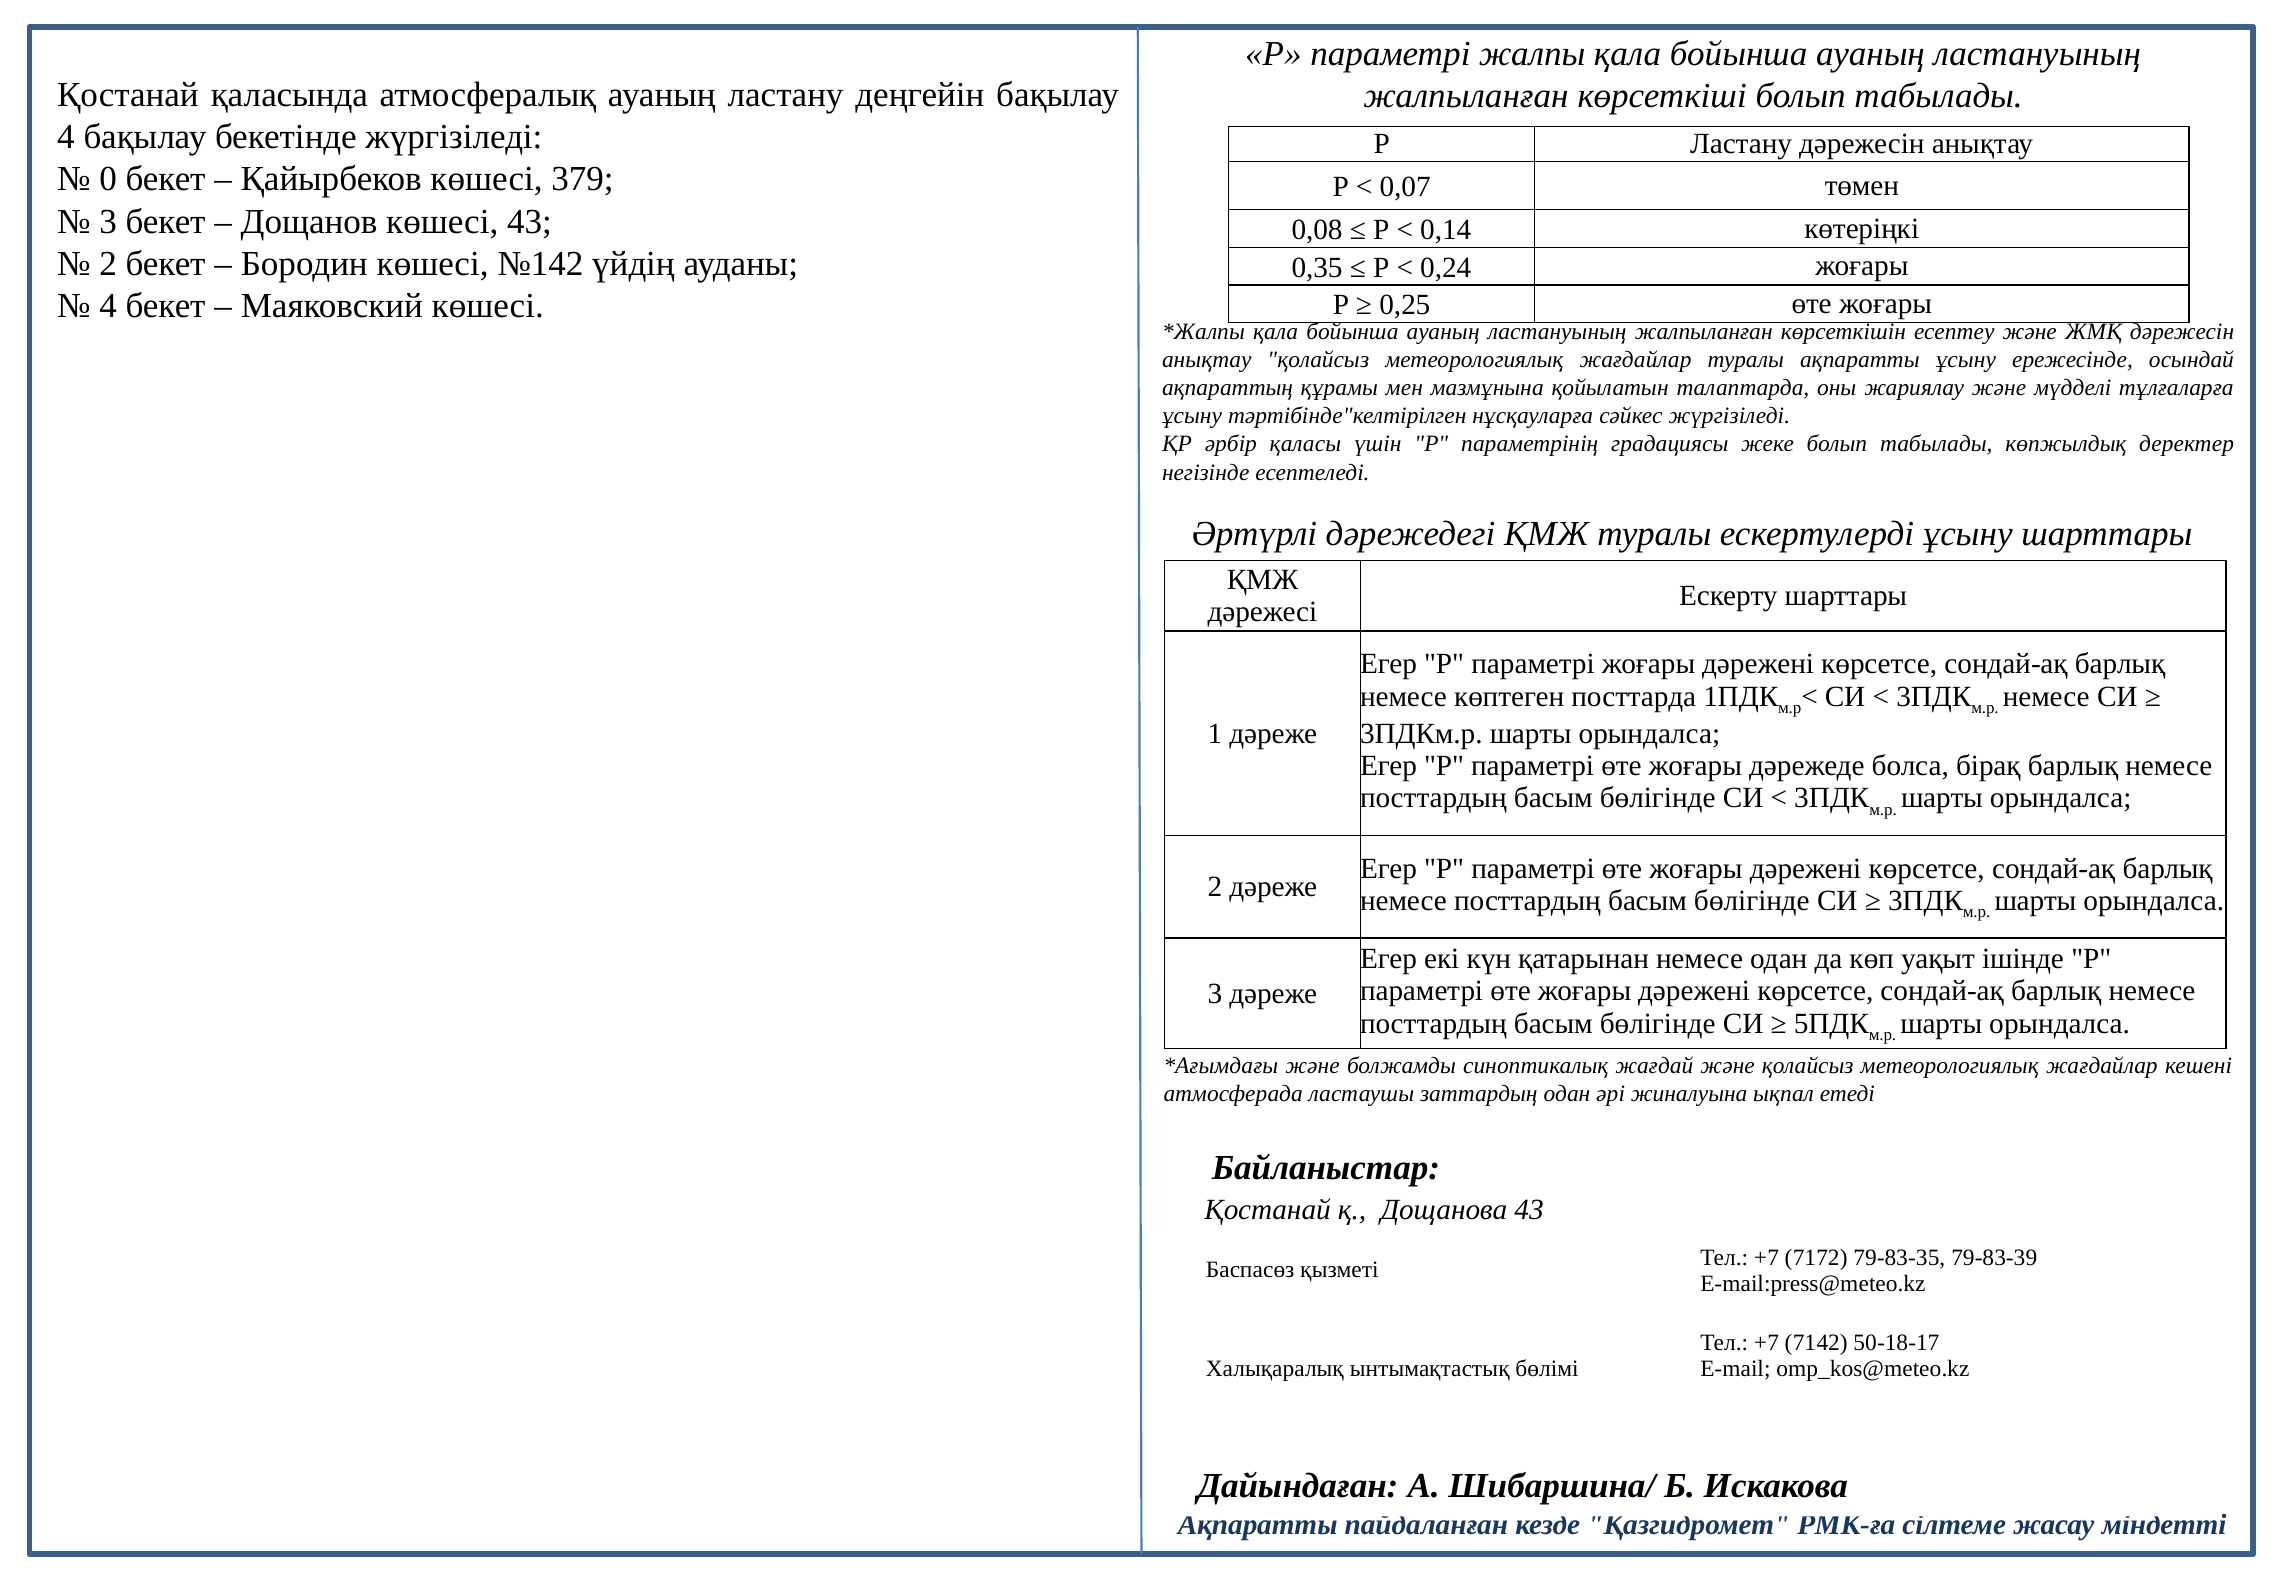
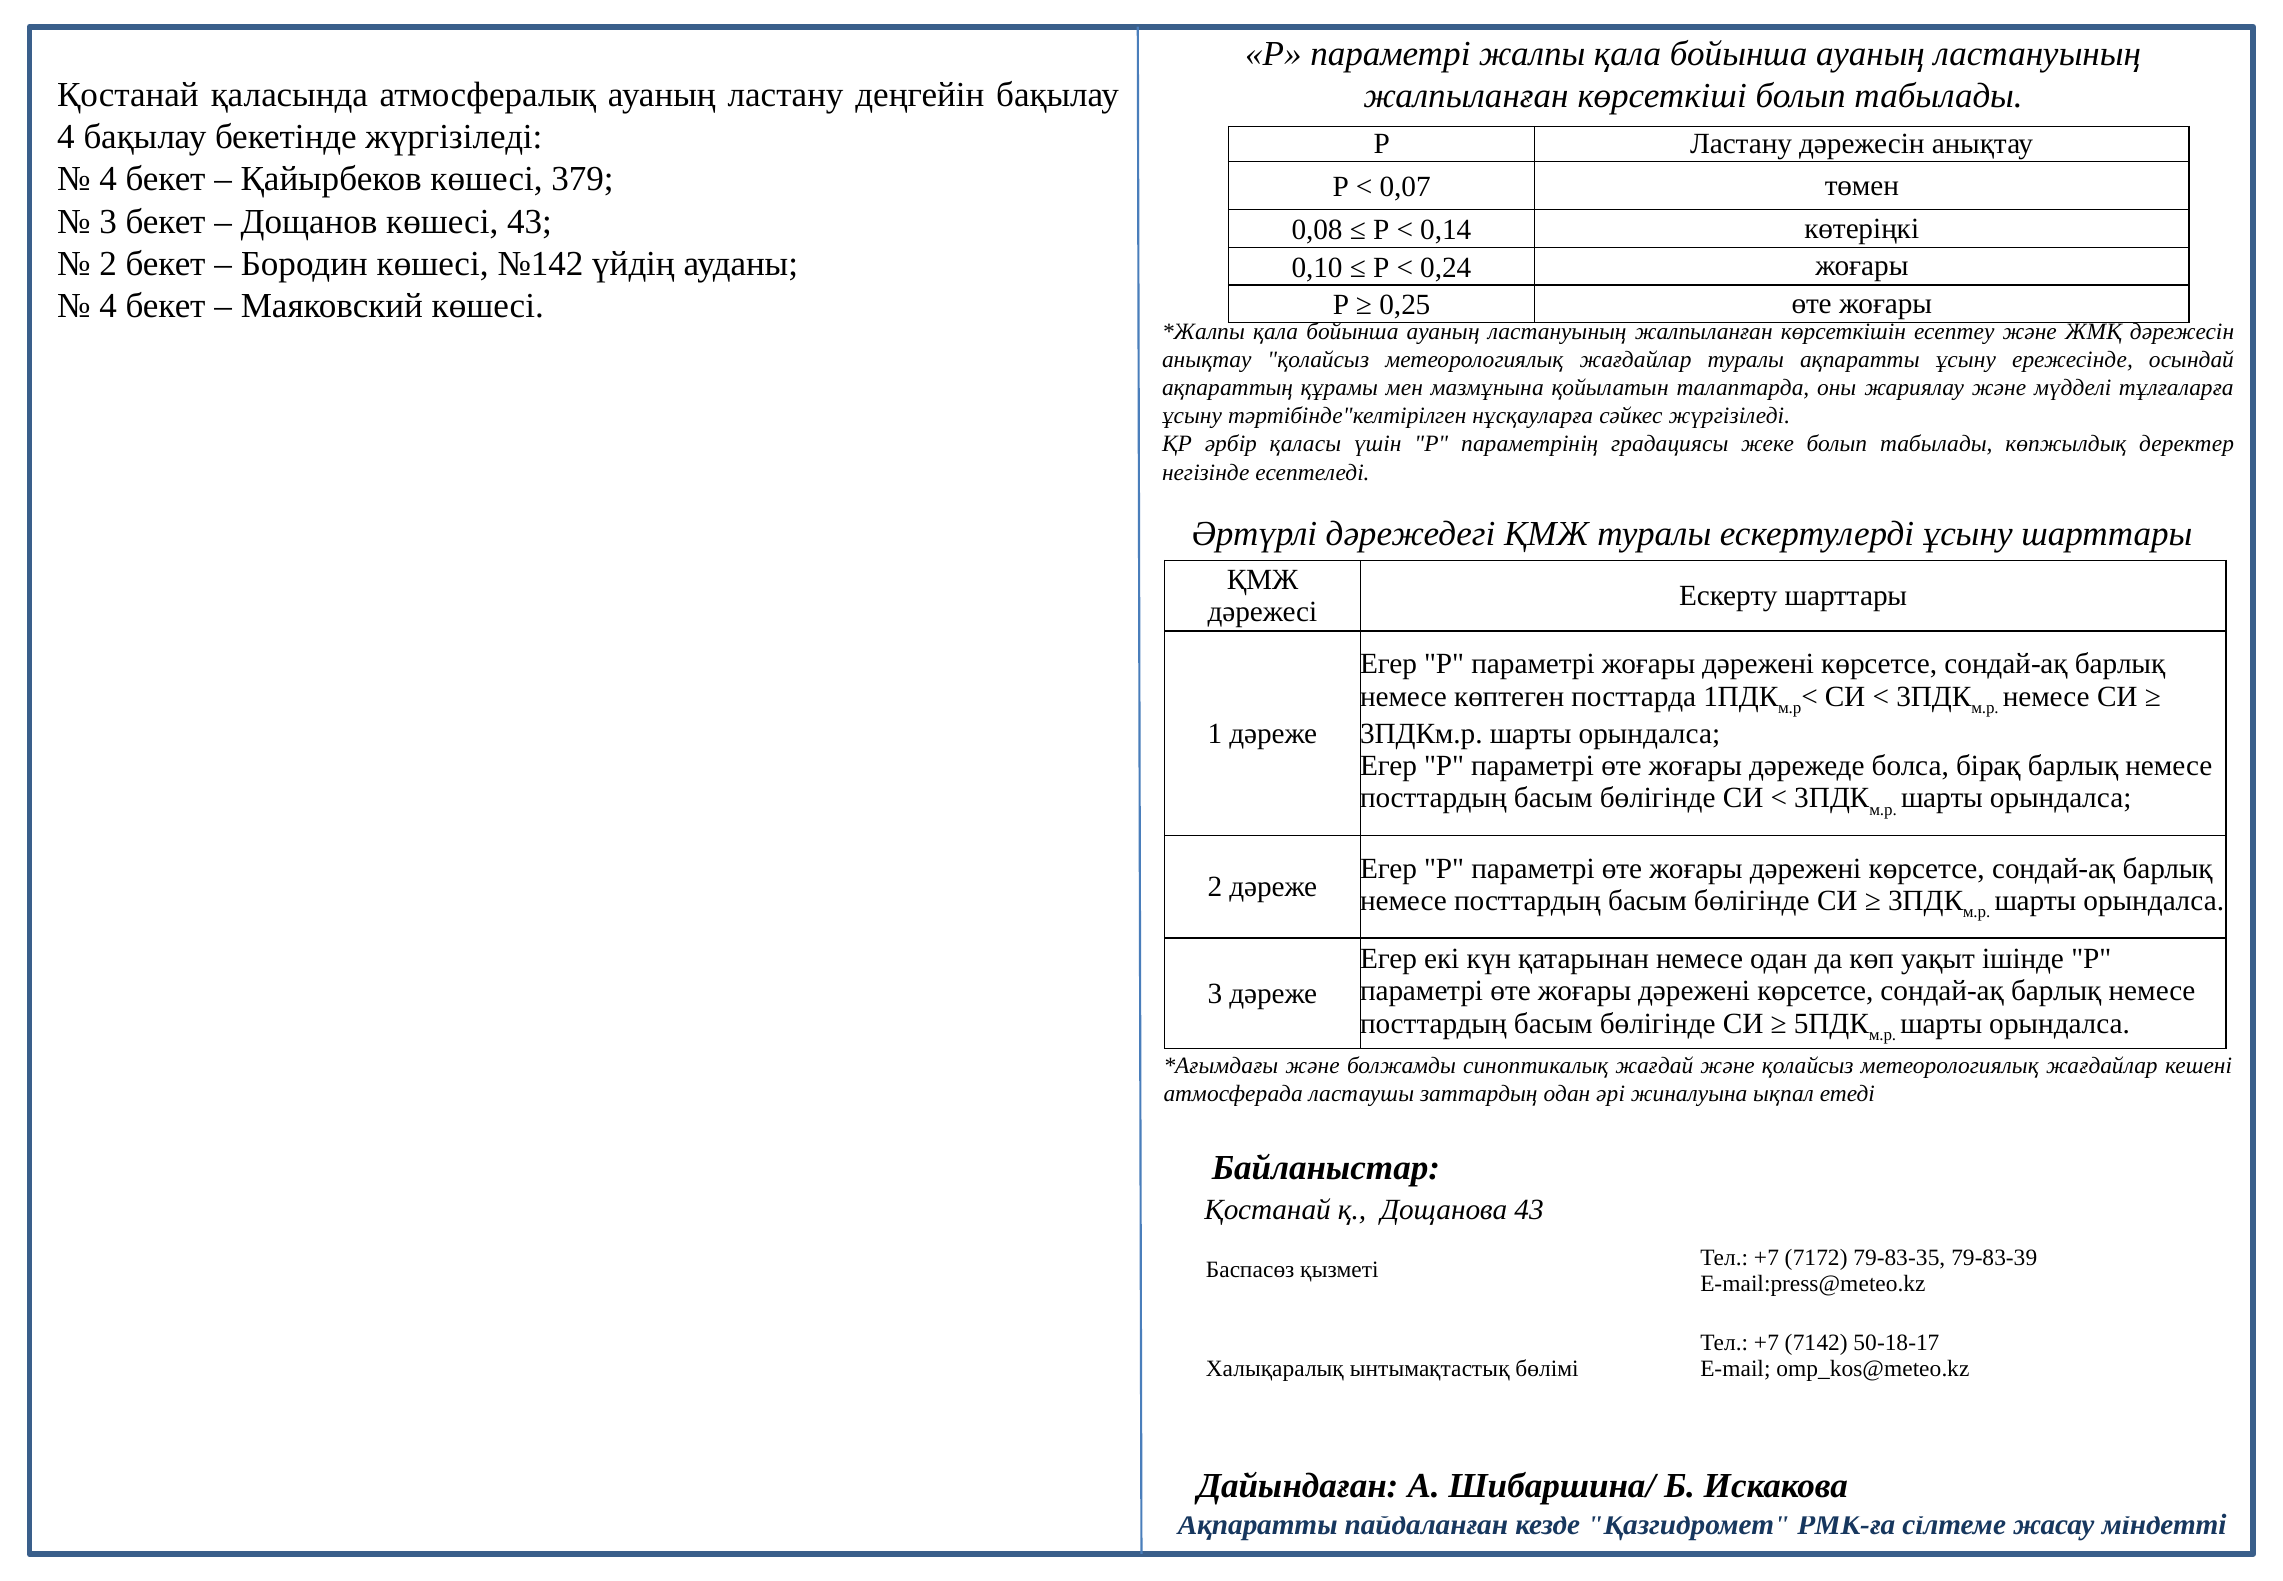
0: 0 -> 4 (108, 179)
0,35: 0,35 -> 0,10 (1317, 267)
